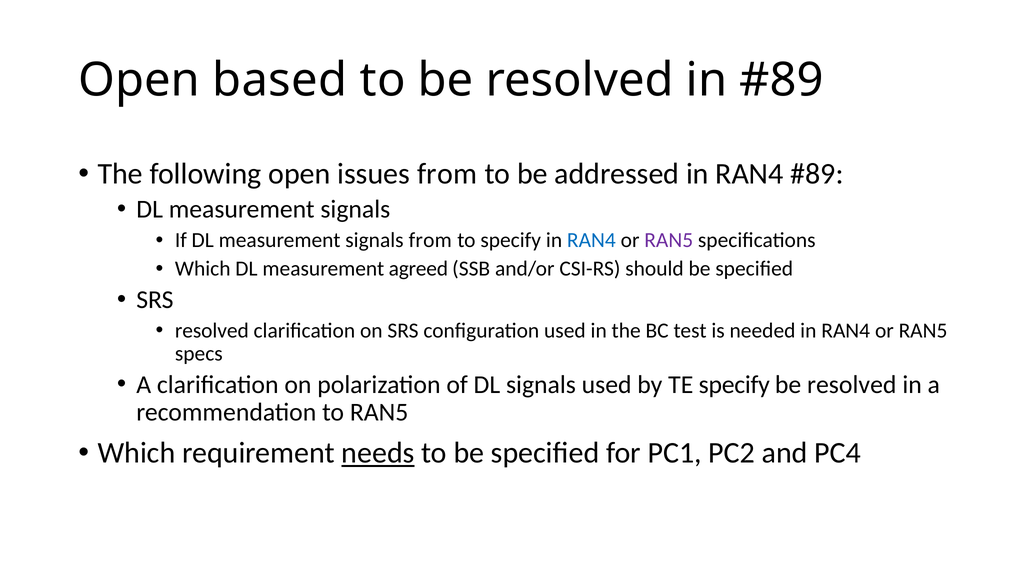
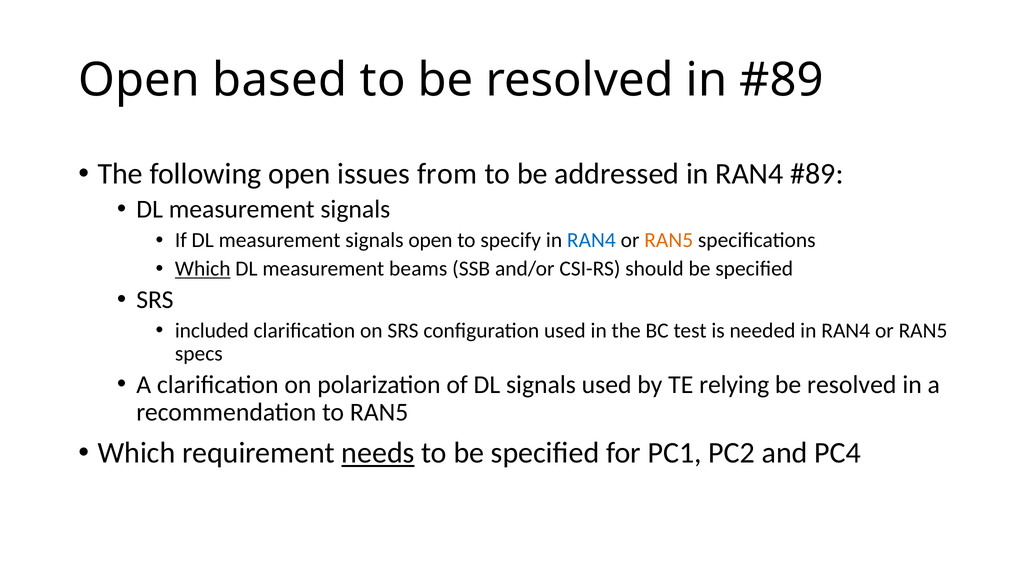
signals from: from -> open (430, 240)
RAN5 colour: purple -> orange (669, 240)
Which underline: none -> present (203, 269)
agreed: agreed -> beams (418, 269)
resolved: resolved -> included (212, 330)
TE specify: specify -> relying (734, 384)
